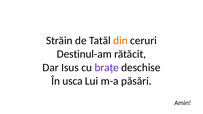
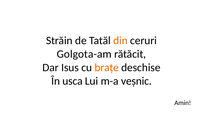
Destinul-am: Destinul-am -> Golgota-am (84, 54)
brațe colour: purple -> orange (107, 68)
păsări: păsări -> veșnic (136, 81)
